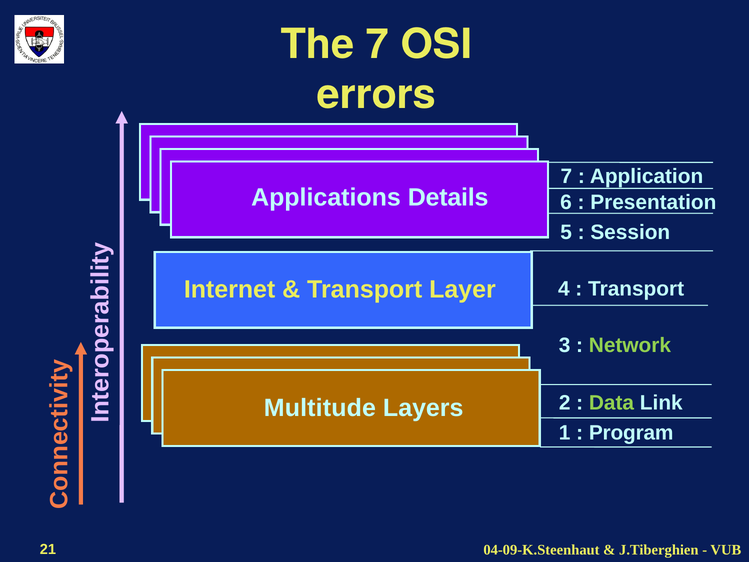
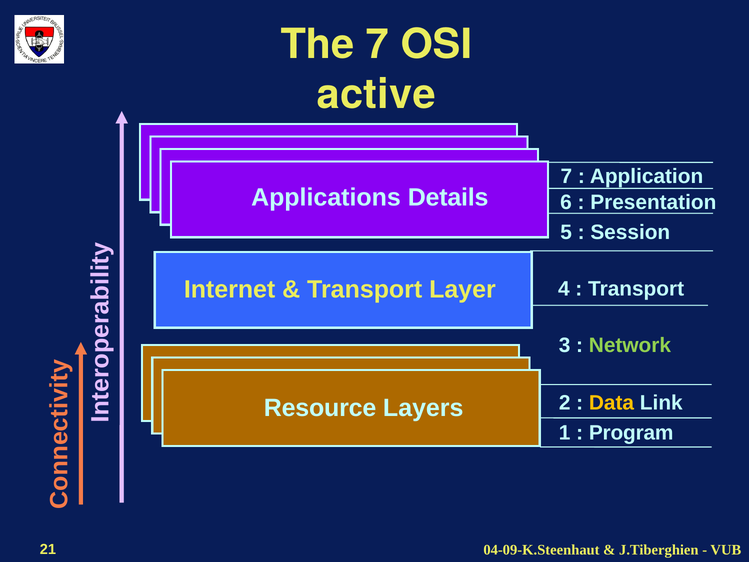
errors: errors -> active (376, 95)
Data colour: light green -> yellow (611, 402)
Multitude: Multitude -> Resource (320, 408)
